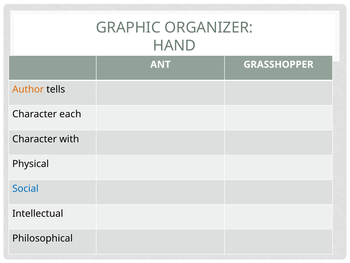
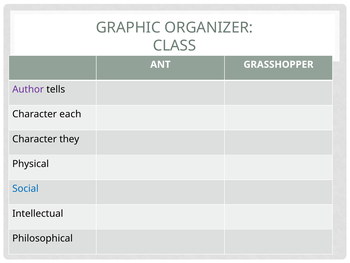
HAND: HAND -> CLASS (174, 46)
Author colour: orange -> purple (28, 89)
with: with -> they (69, 139)
